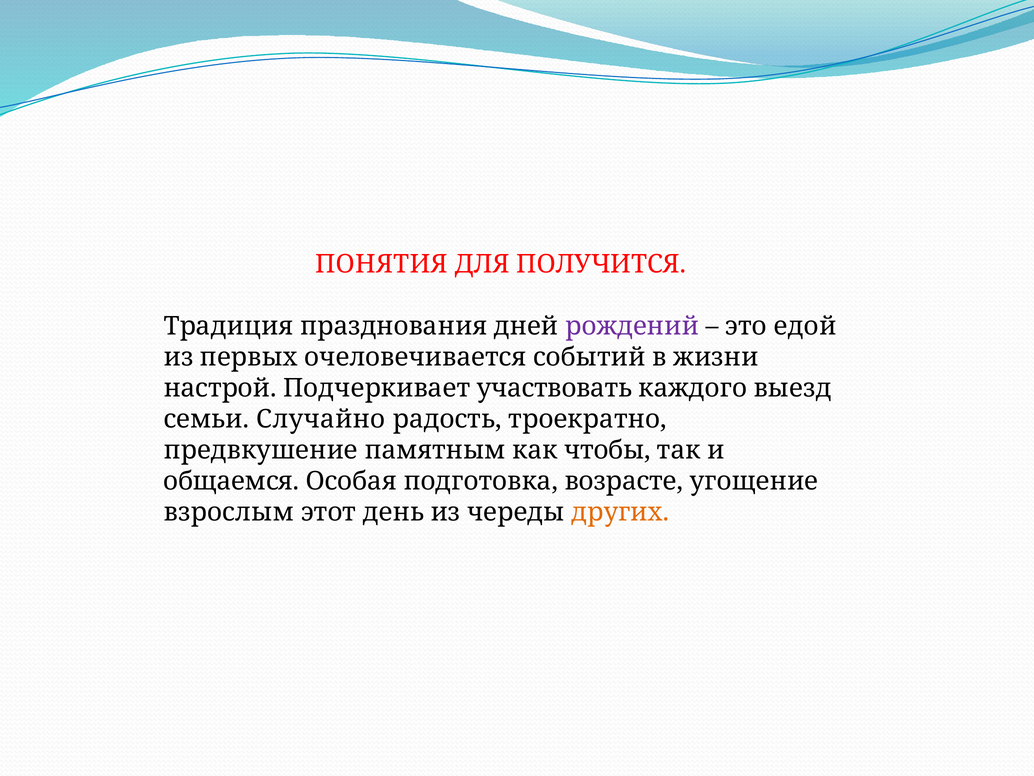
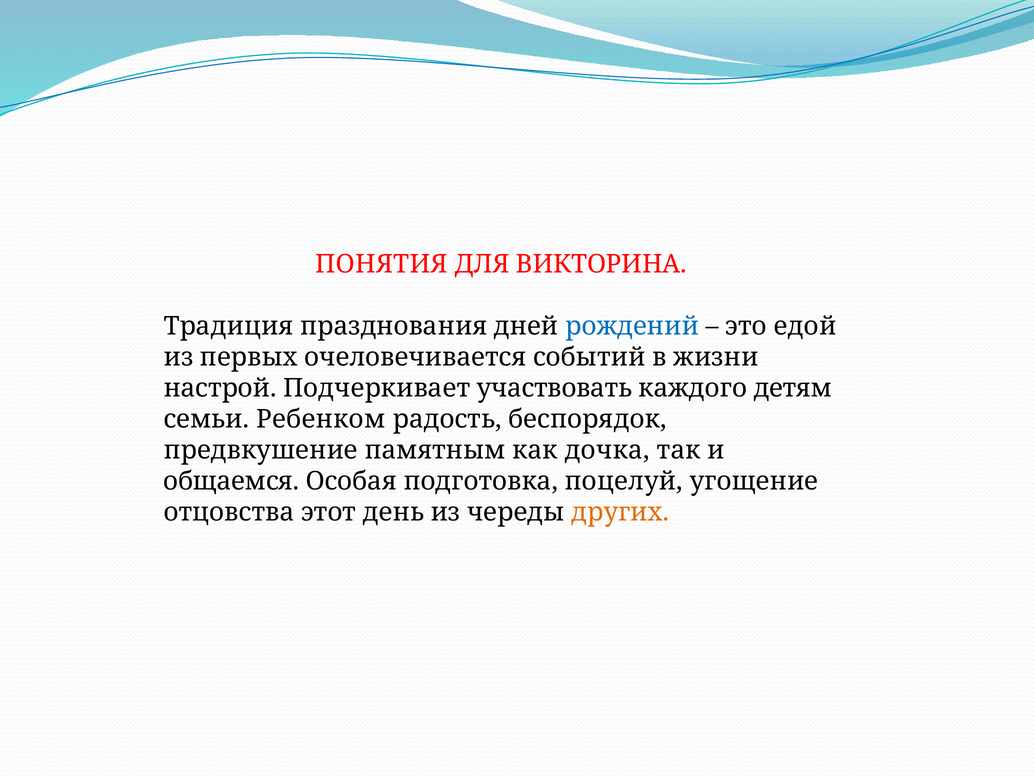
ПОЛУЧИТСЯ: ПОЛУЧИТСЯ -> ВИКТОРИНА (601, 264)
рождений colour: purple -> blue (632, 326)
выезд: выезд -> детям (793, 388)
Случайно: Случайно -> Ребенком (321, 419)
троекратно: троекратно -> беспорядок (587, 419)
чтобы: чтобы -> дочка (607, 450)
возрасте: возрасте -> поцелуй (624, 481)
взрослым: взрослым -> отцовства (229, 512)
